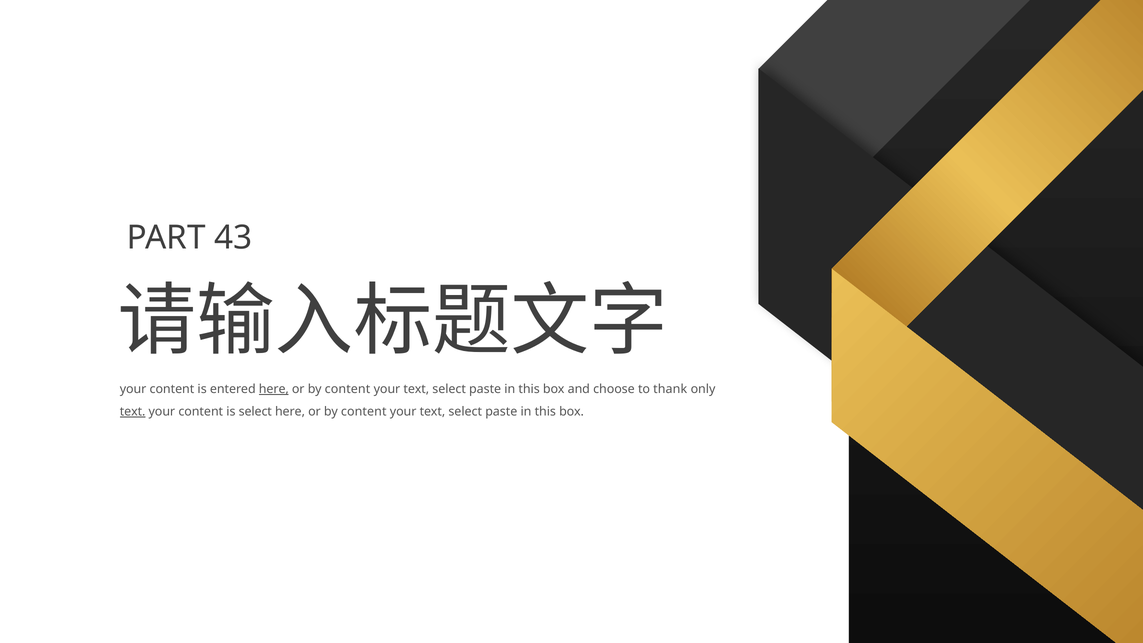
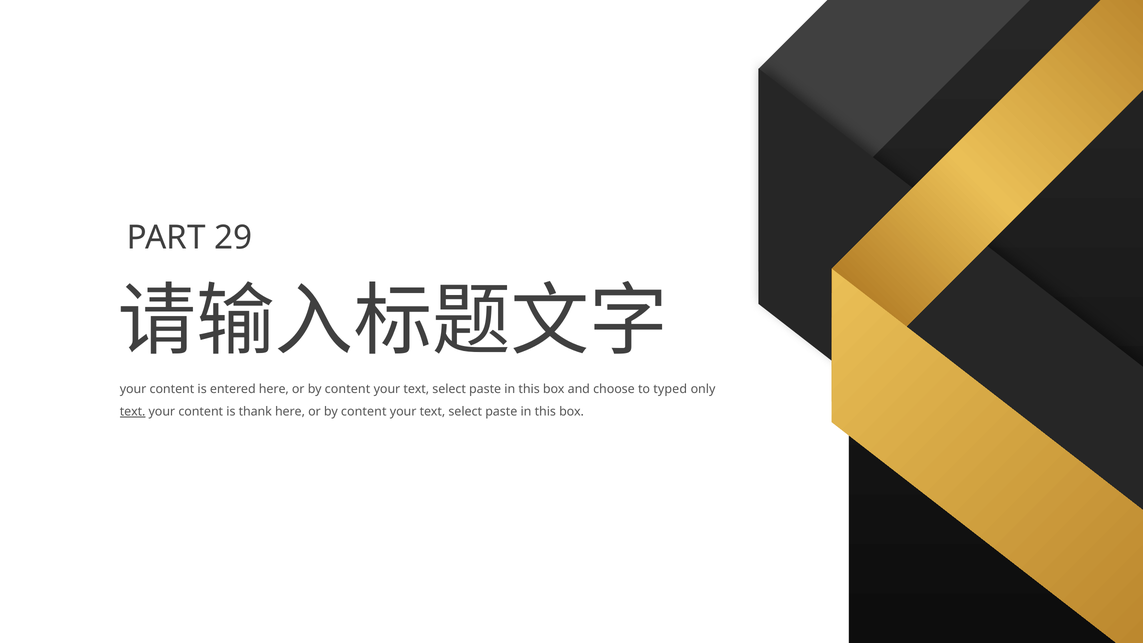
43: 43 -> 29 (233, 238)
here underline: present -> none (274, 389)
thank: thank -> typed (670, 389)
is select: select -> thank (255, 412)
